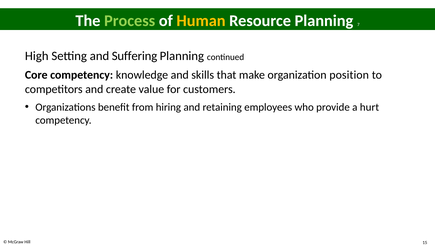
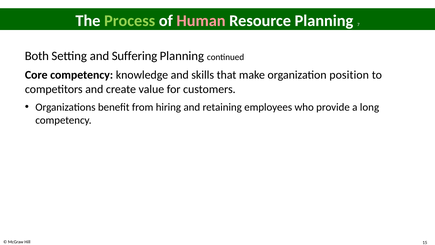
Human colour: yellow -> pink (201, 21)
High: High -> Both (37, 56)
hurt: hurt -> long (369, 107)
